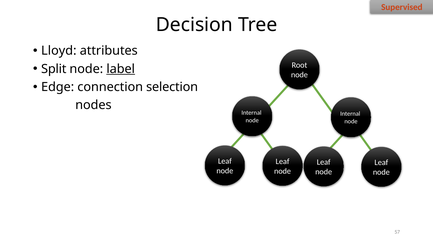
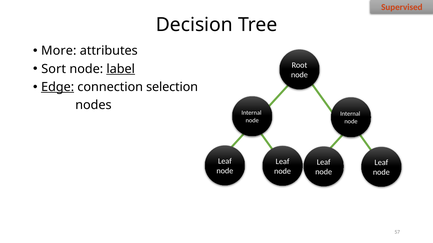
Lloyd: Lloyd -> More (59, 51)
Split: Split -> Sort (54, 69)
Edge underline: none -> present (58, 87)
